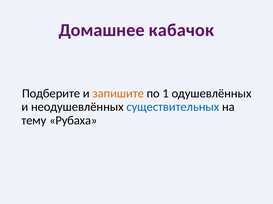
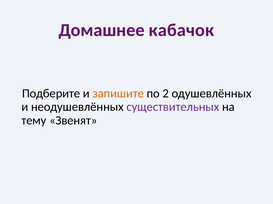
1: 1 -> 2 (166, 94)
существительных colour: blue -> purple (173, 107)
Рубаха: Рубаха -> Звенят (73, 121)
